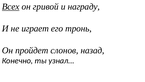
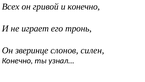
Всех underline: present -> none (11, 7)
и награду: награду -> конечно (84, 7)
пройдет: пройдет -> зверинце (32, 50)
назад: назад -> силен (92, 50)
